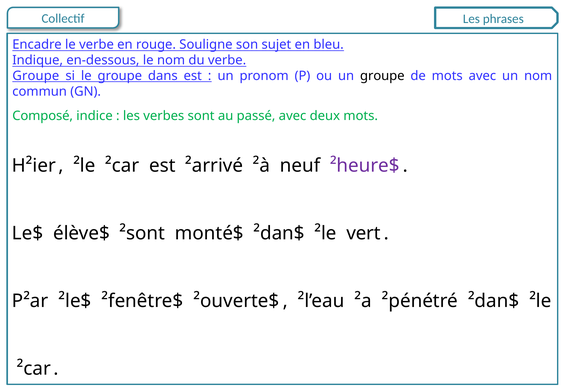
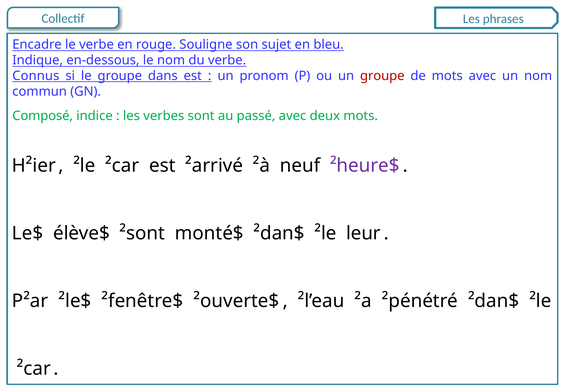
Groupe: Groupe -> Connus (36, 76)
groupe colour: black -> red (382, 76)
vert: vert -> leur (363, 233)
